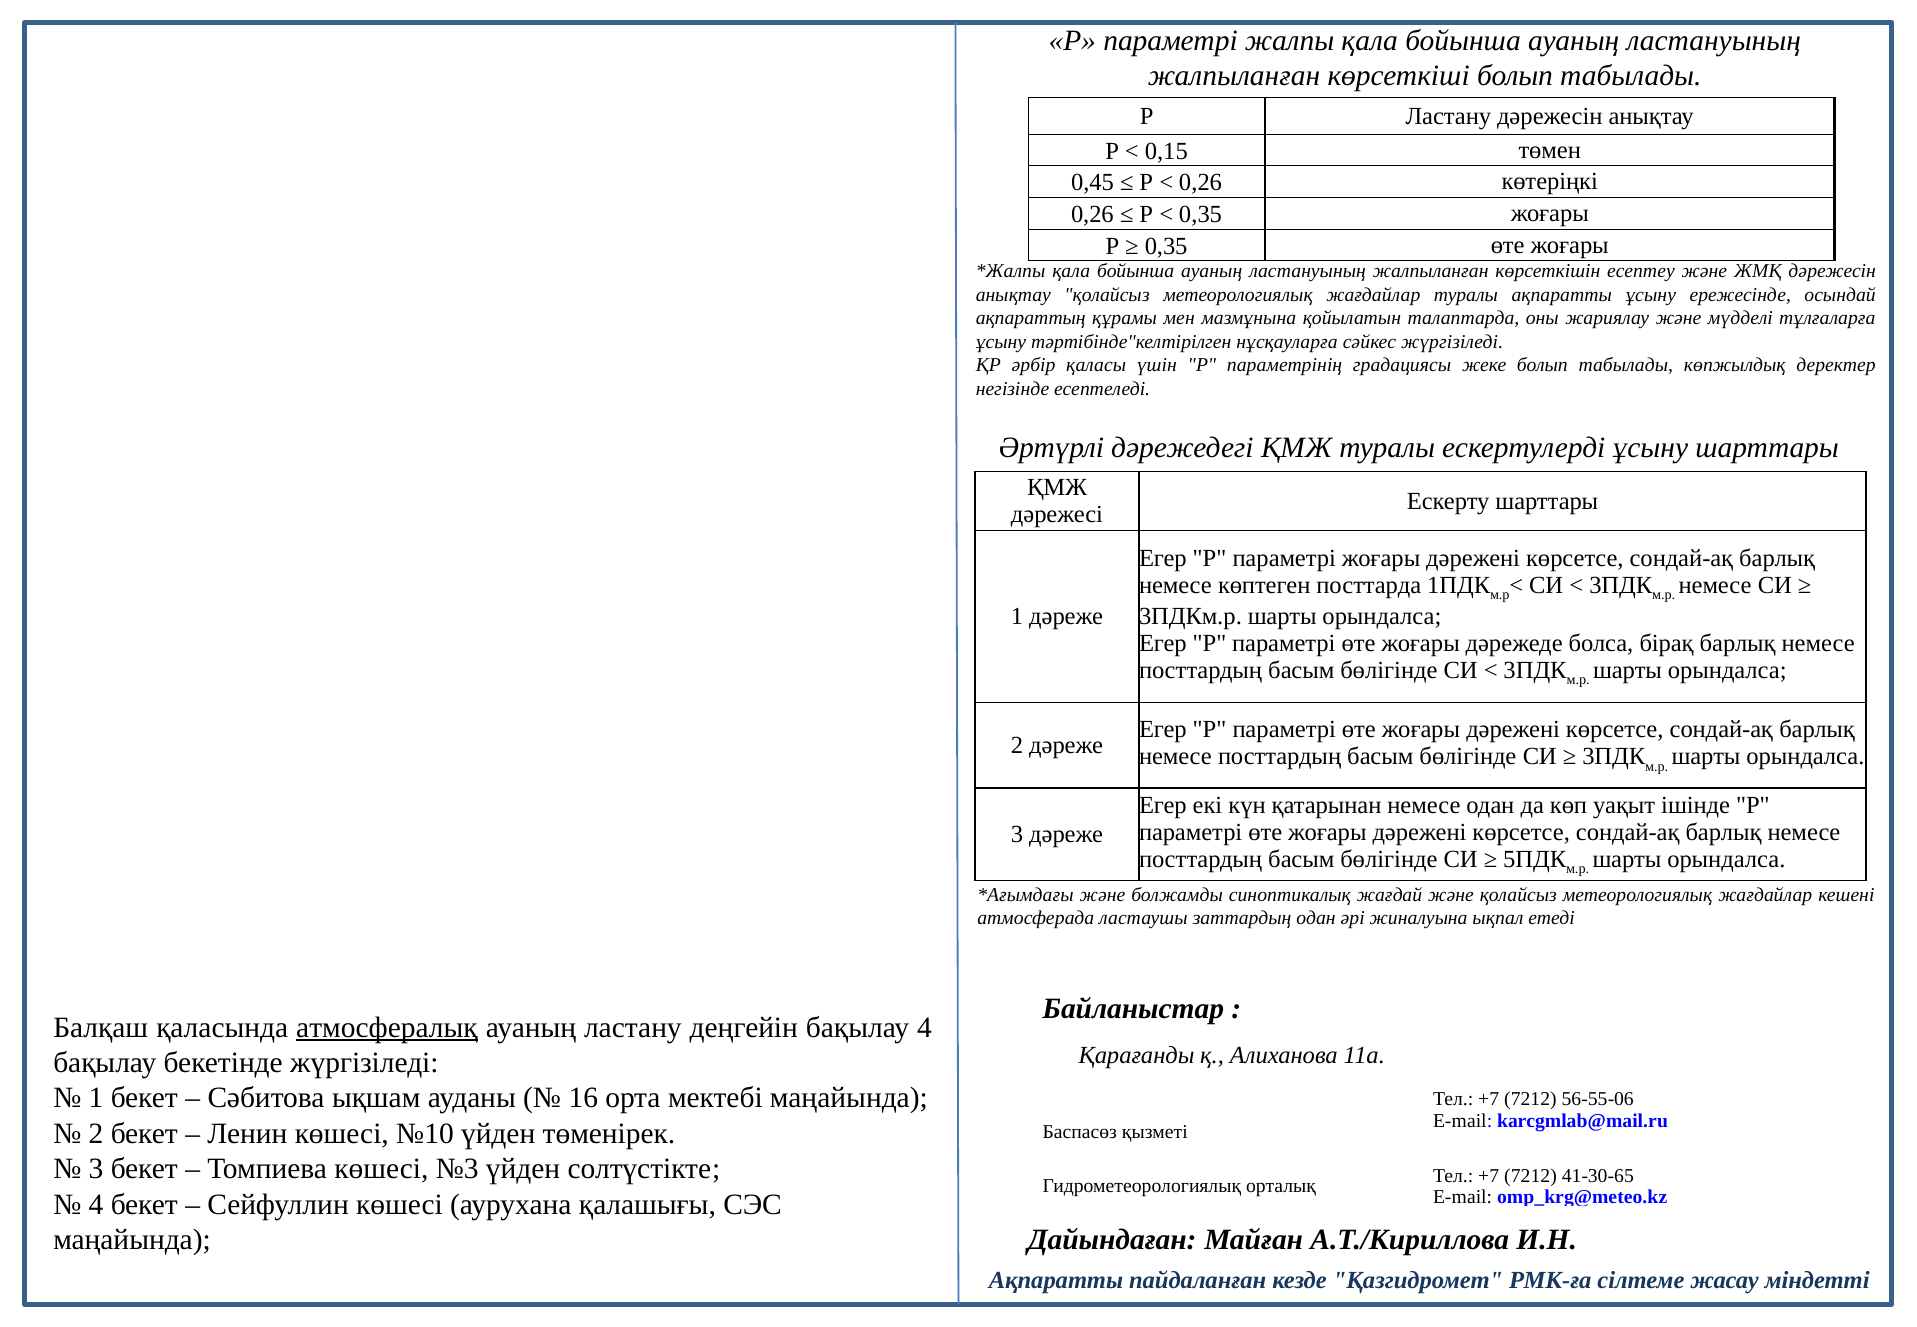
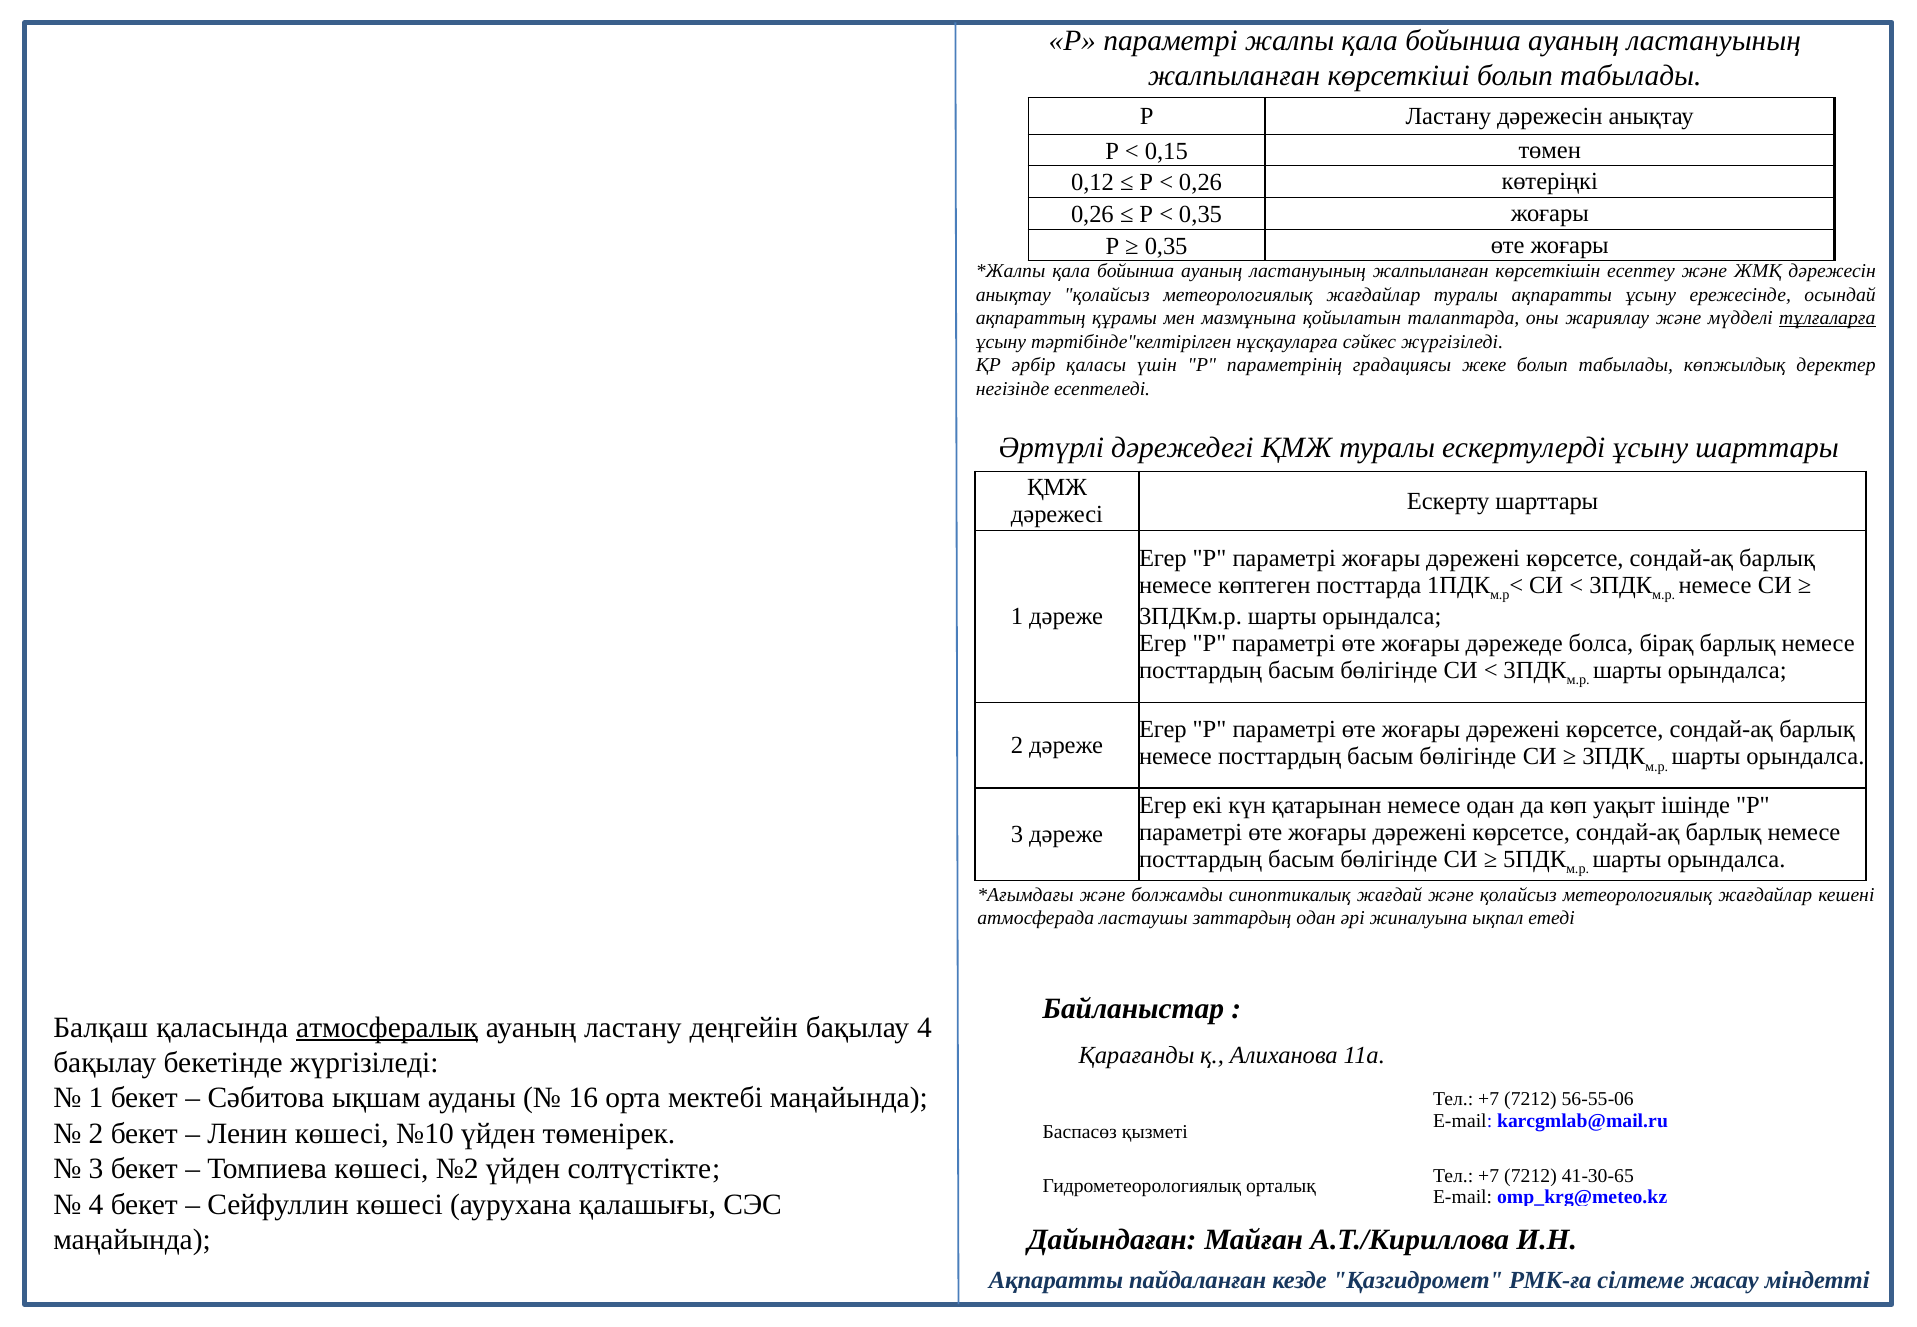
0,45: 0,45 -> 0,12 (1092, 183)
тұлғаларға underline: none -> present (1827, 318)
№3: №3 -> №2 (457, 1169)
